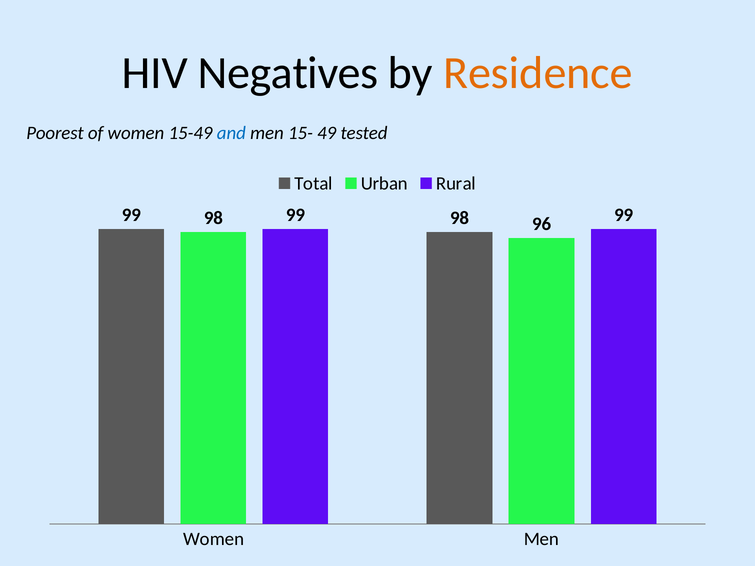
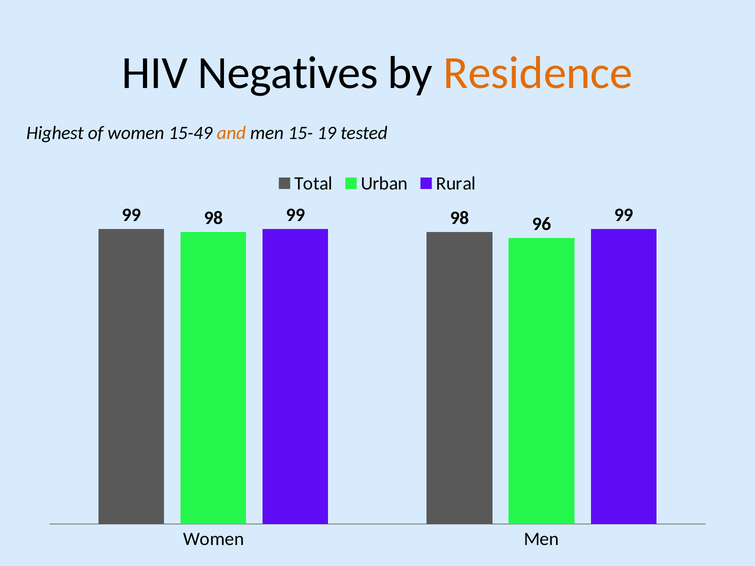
Poorest: Poorest -> Highest (55, 133)
and colour: blue -> orange (231, 133)
49: 49 -> 19 (327, 133)
